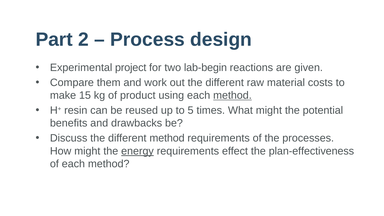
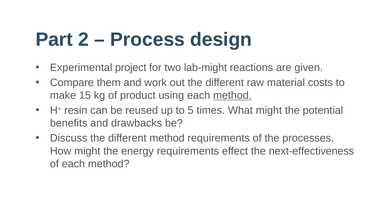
lab-begin: lab-begin -> lab-might (205, 68)
energy underline: present -> none (137, 151)
plan-effectiveness: plan-effectiveness -> next-effectiveness (311, 151)
